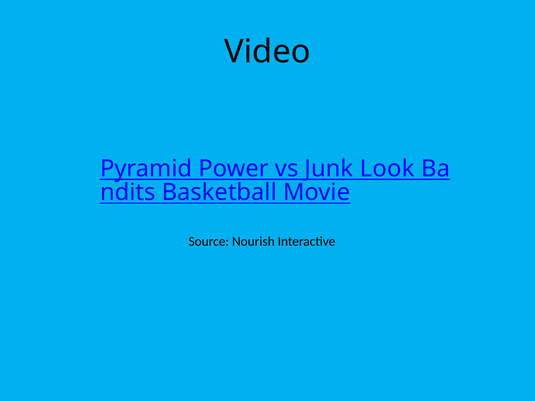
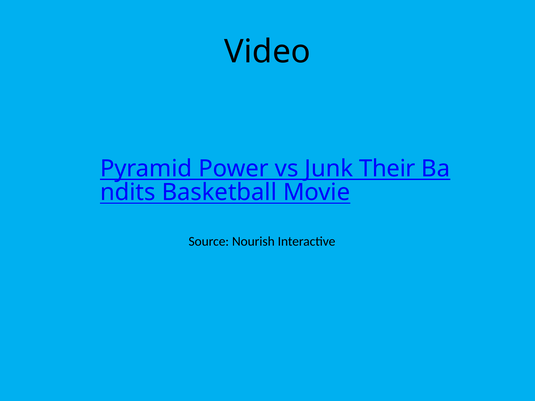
Look: Look -> Their (387, 169)
